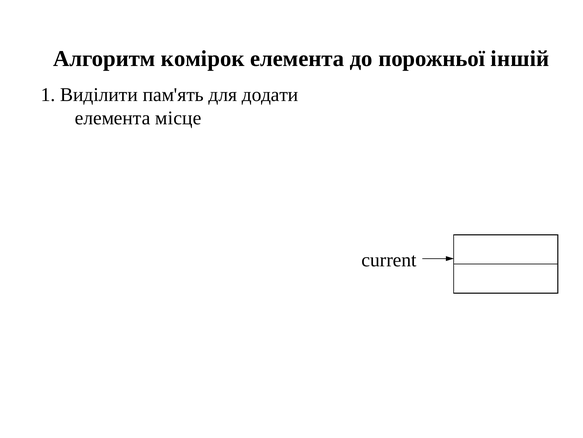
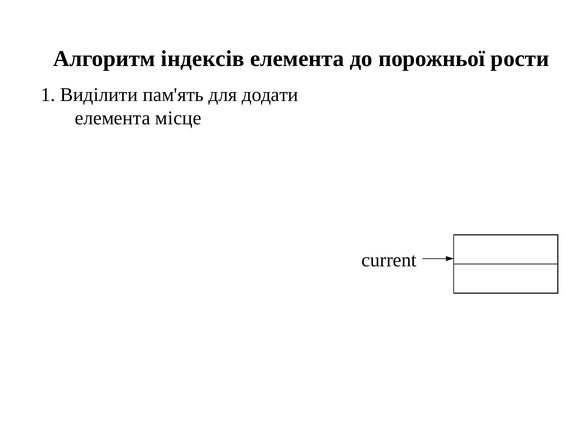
комірок: комірок -> індексів (203, 58)
іншій: іншій -> рости (520, 58)
